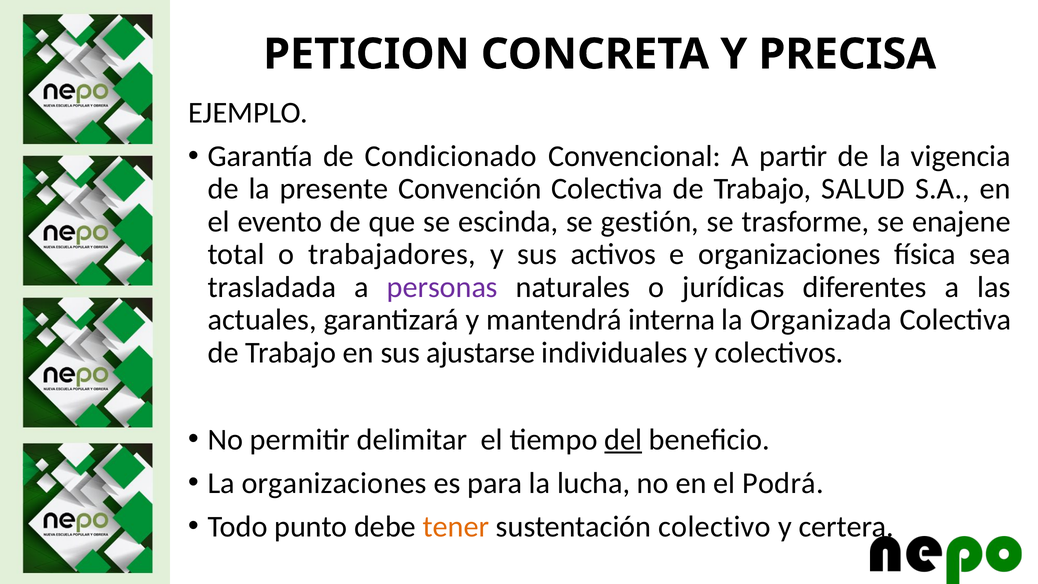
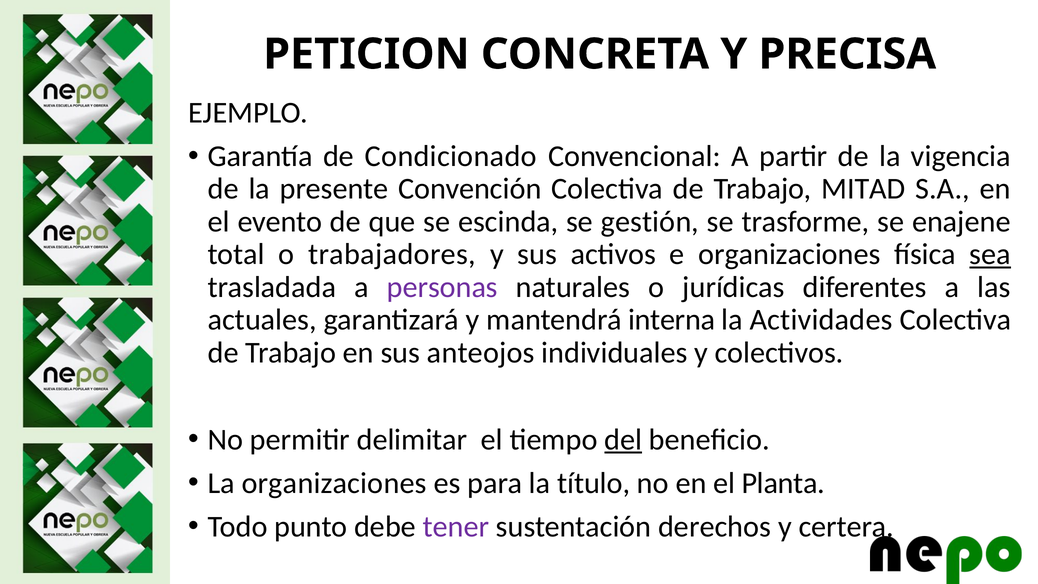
SALUD: SALUD -> MITAD (863, 189)
sea underline: none -> present (990, 254)
Organizada: Organizada -> Actividades (821, 320)
ajustarse: ajustarse -> anteojos (481, 352)
lucha: lucha -> título (594, 483)
Podrá: Podrá -> Planta (783, 483)
tener colour: orange -> purple (456, 527)
colectivo: colectivo -> derechos (715, 527)
